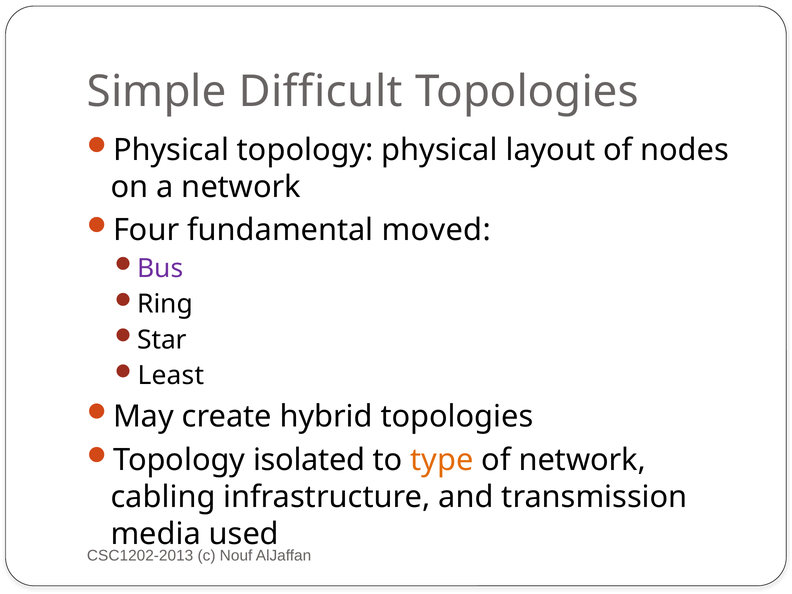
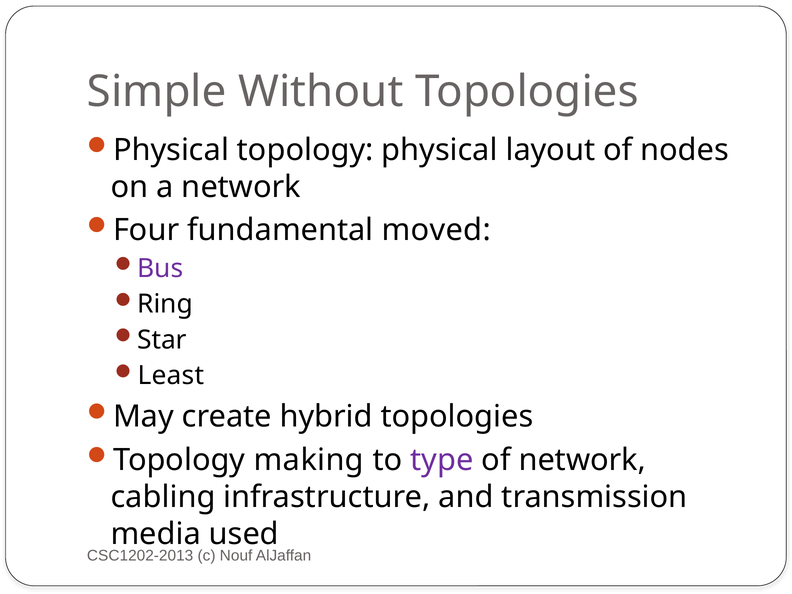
Difficult: Difficult -> Without (321, 92)
isolated: isolated -> making (309, 460)
type colour: orange -> purple (442, 460)
